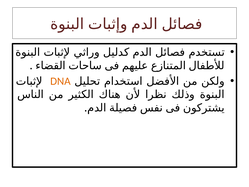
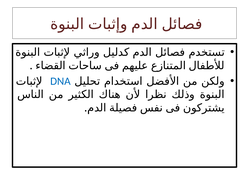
DNA colour: orange -> blue (60, 81)
